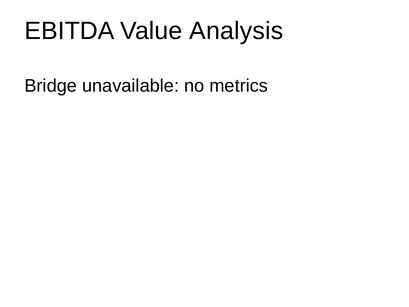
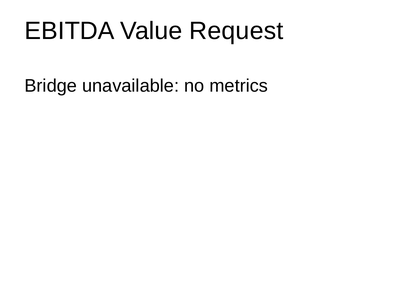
Analysis: Analysis -> Request (236, 31)
